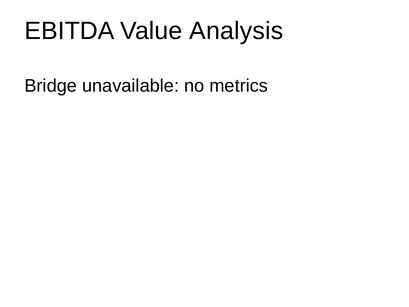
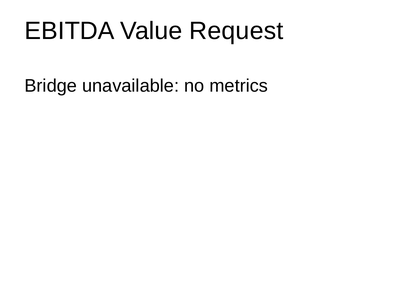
Analysis: Analysis -> Request (236, 31)
